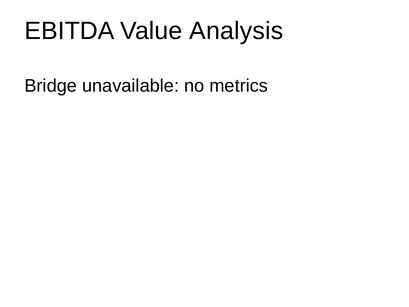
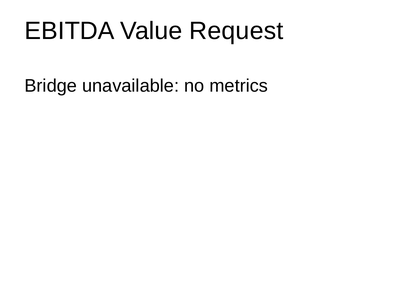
Analysis: Analysis -> Request (236, 31)
